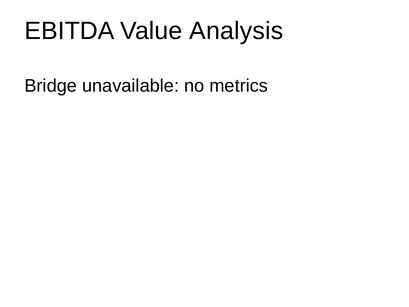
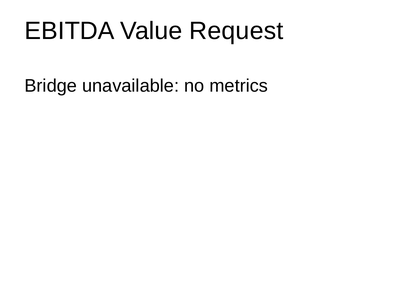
Analysis: Analysis -> Request (236, 31)
